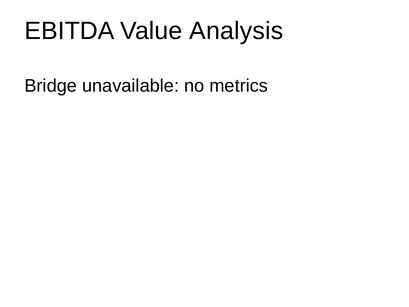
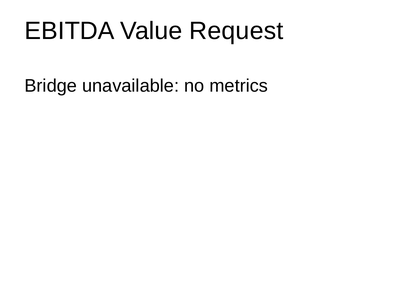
Analysis: Analysis -> Request (236, 31)
